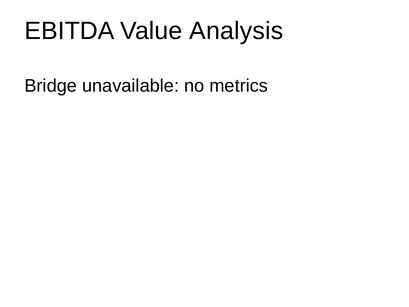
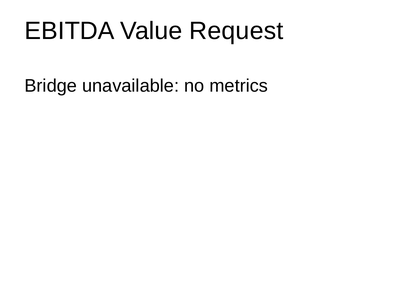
Analysis: Analysis -> Request (236, 31)
